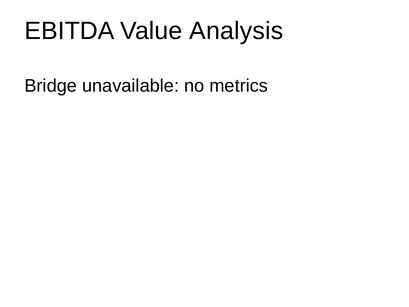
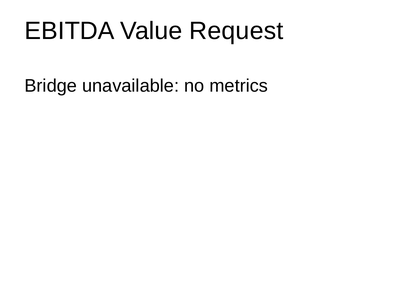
Analysis: Analysis -> Request (236, 31)
